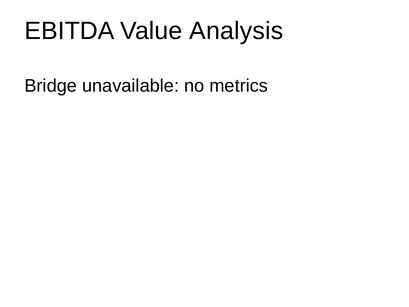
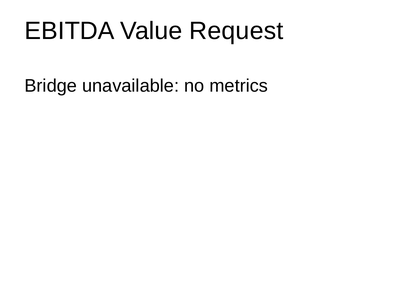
Analysis: Analysis -> Request (236, 31)
